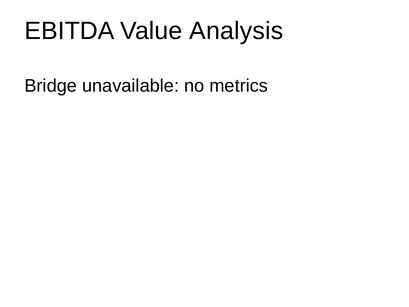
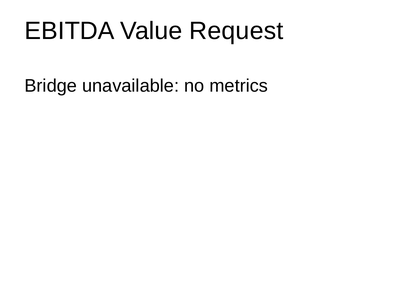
Analysis: Analysis -> Request (236, 31)
